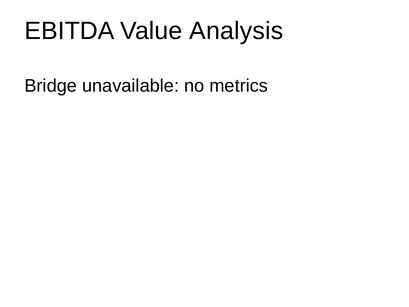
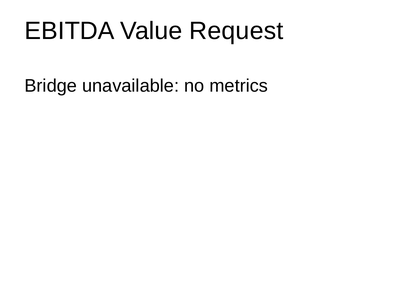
Analysis: Analysis -> Request (236, 31)
